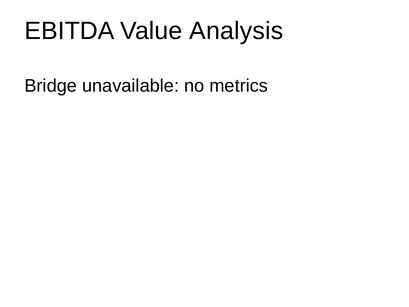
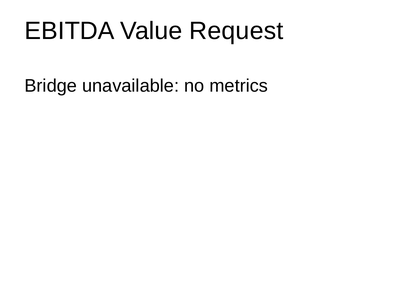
Analysis: Analysis -> Request (236, 31)
